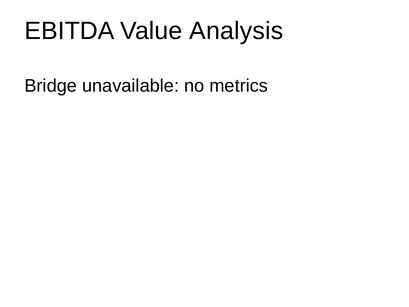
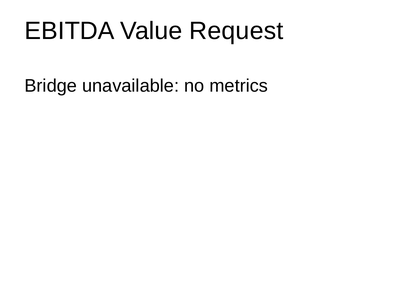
Analysis: Analysis -> Request (236, 31)
